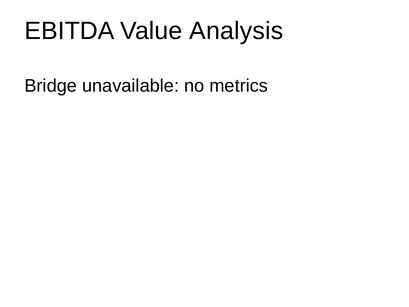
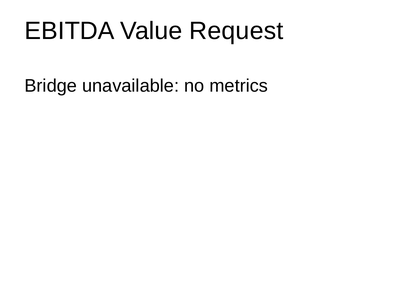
Analysis: Analysis -> Request (236, 31)
